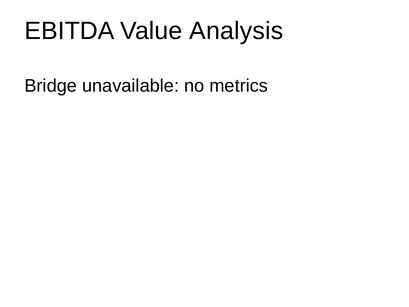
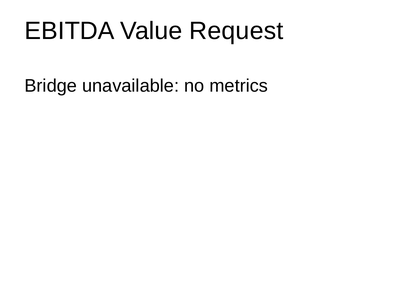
Analysis: Analysis -> Request (236, 31)
